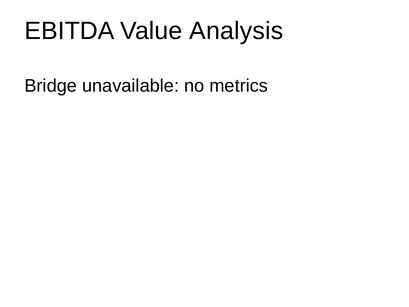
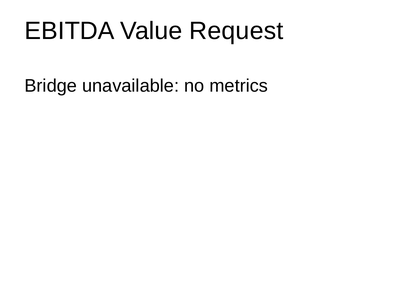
Analysis: Analysis -> Request (236, 31)
